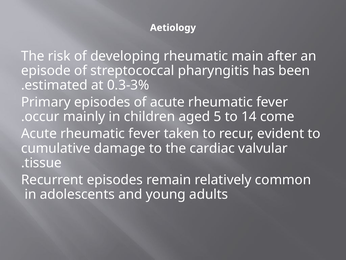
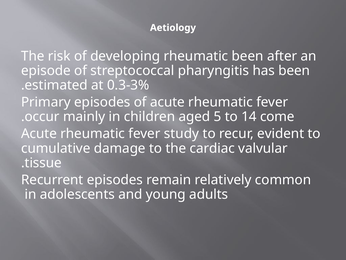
rheumatic main: main -> been (248, 56)
taken: taken -> study (181, 134)
